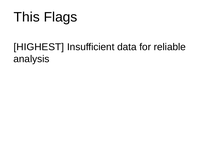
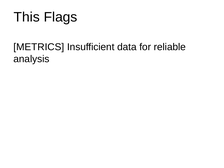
HIGHEST: HIGHEST -> METRICS (39, 47)
